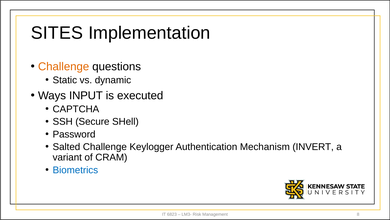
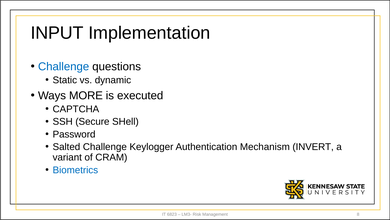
SITES: SITES -> INPUT (57, 33)
Challenge colour: orange -> blue (64, 66)
INPUT: INPUT -> MORE (86, 95)
